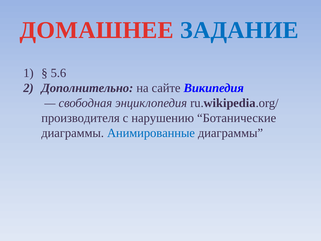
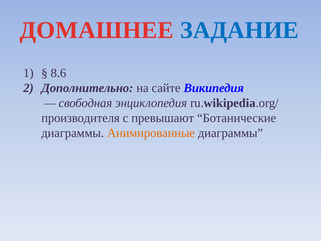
5.6: 5.6 -> 8.6 (58, 73)
нарушению: нарушению -> превышают (163, 118)
Анимированные colour: blue -> orange (151, 133)
